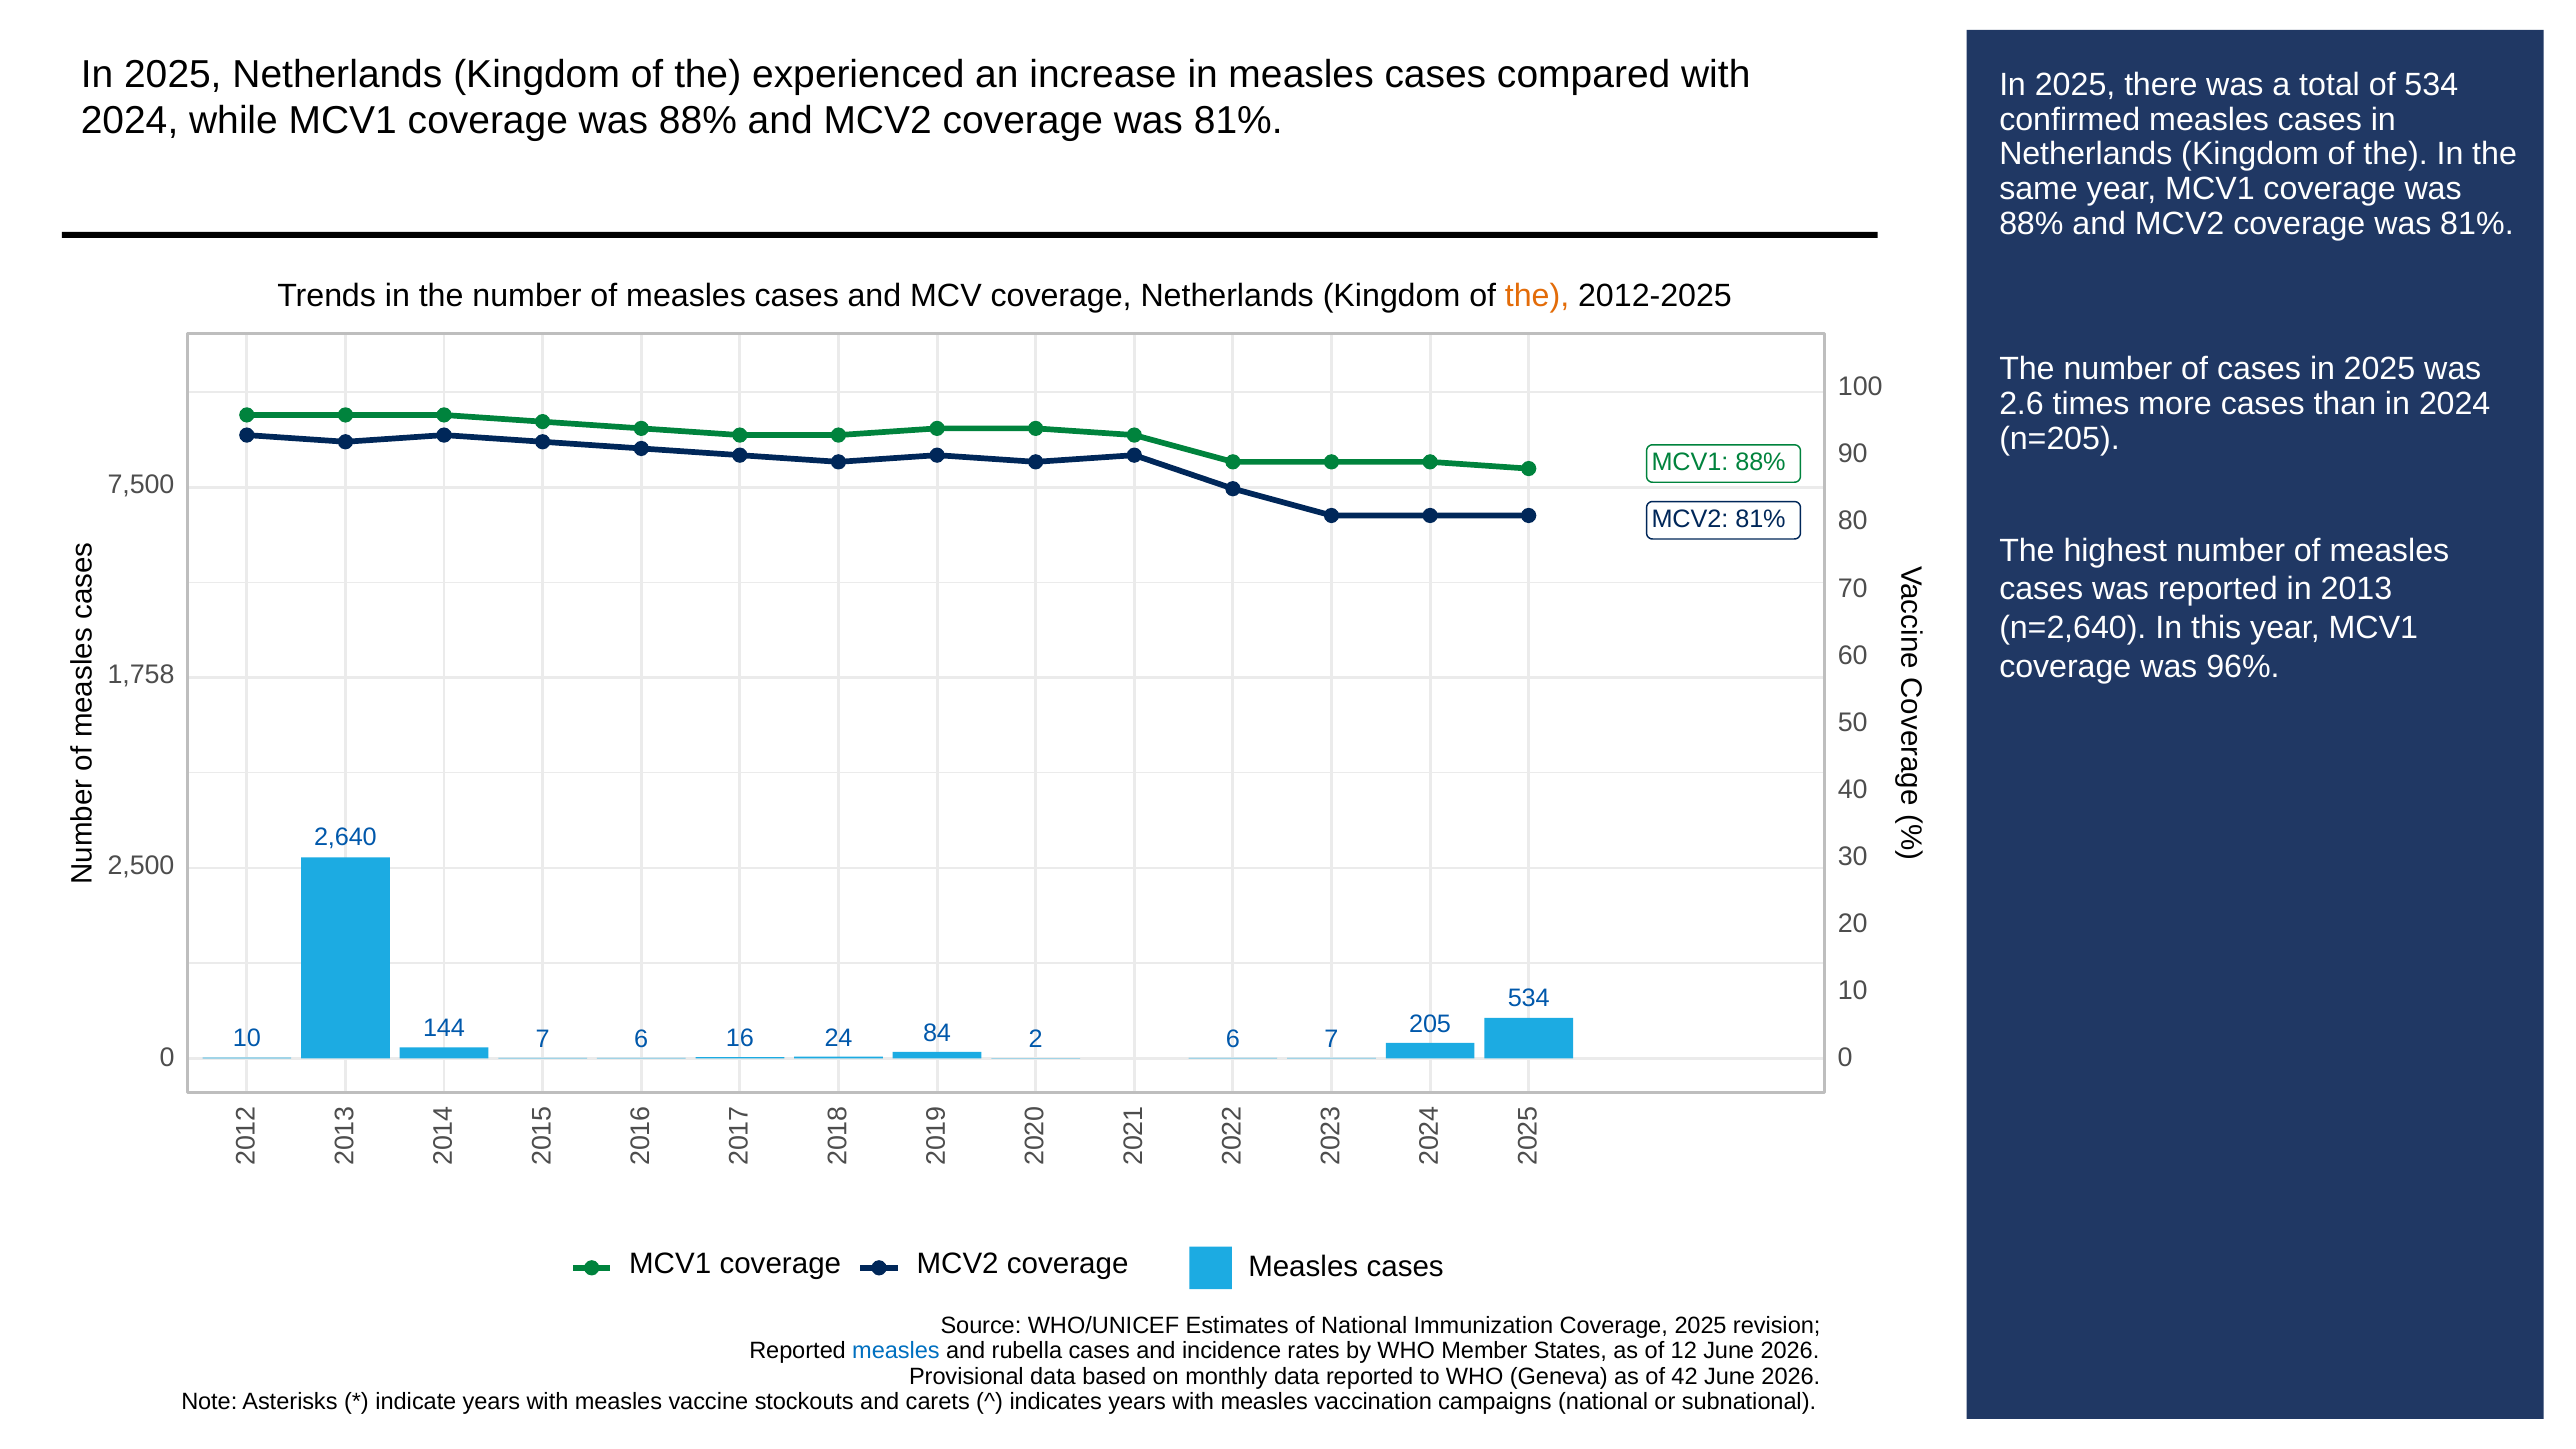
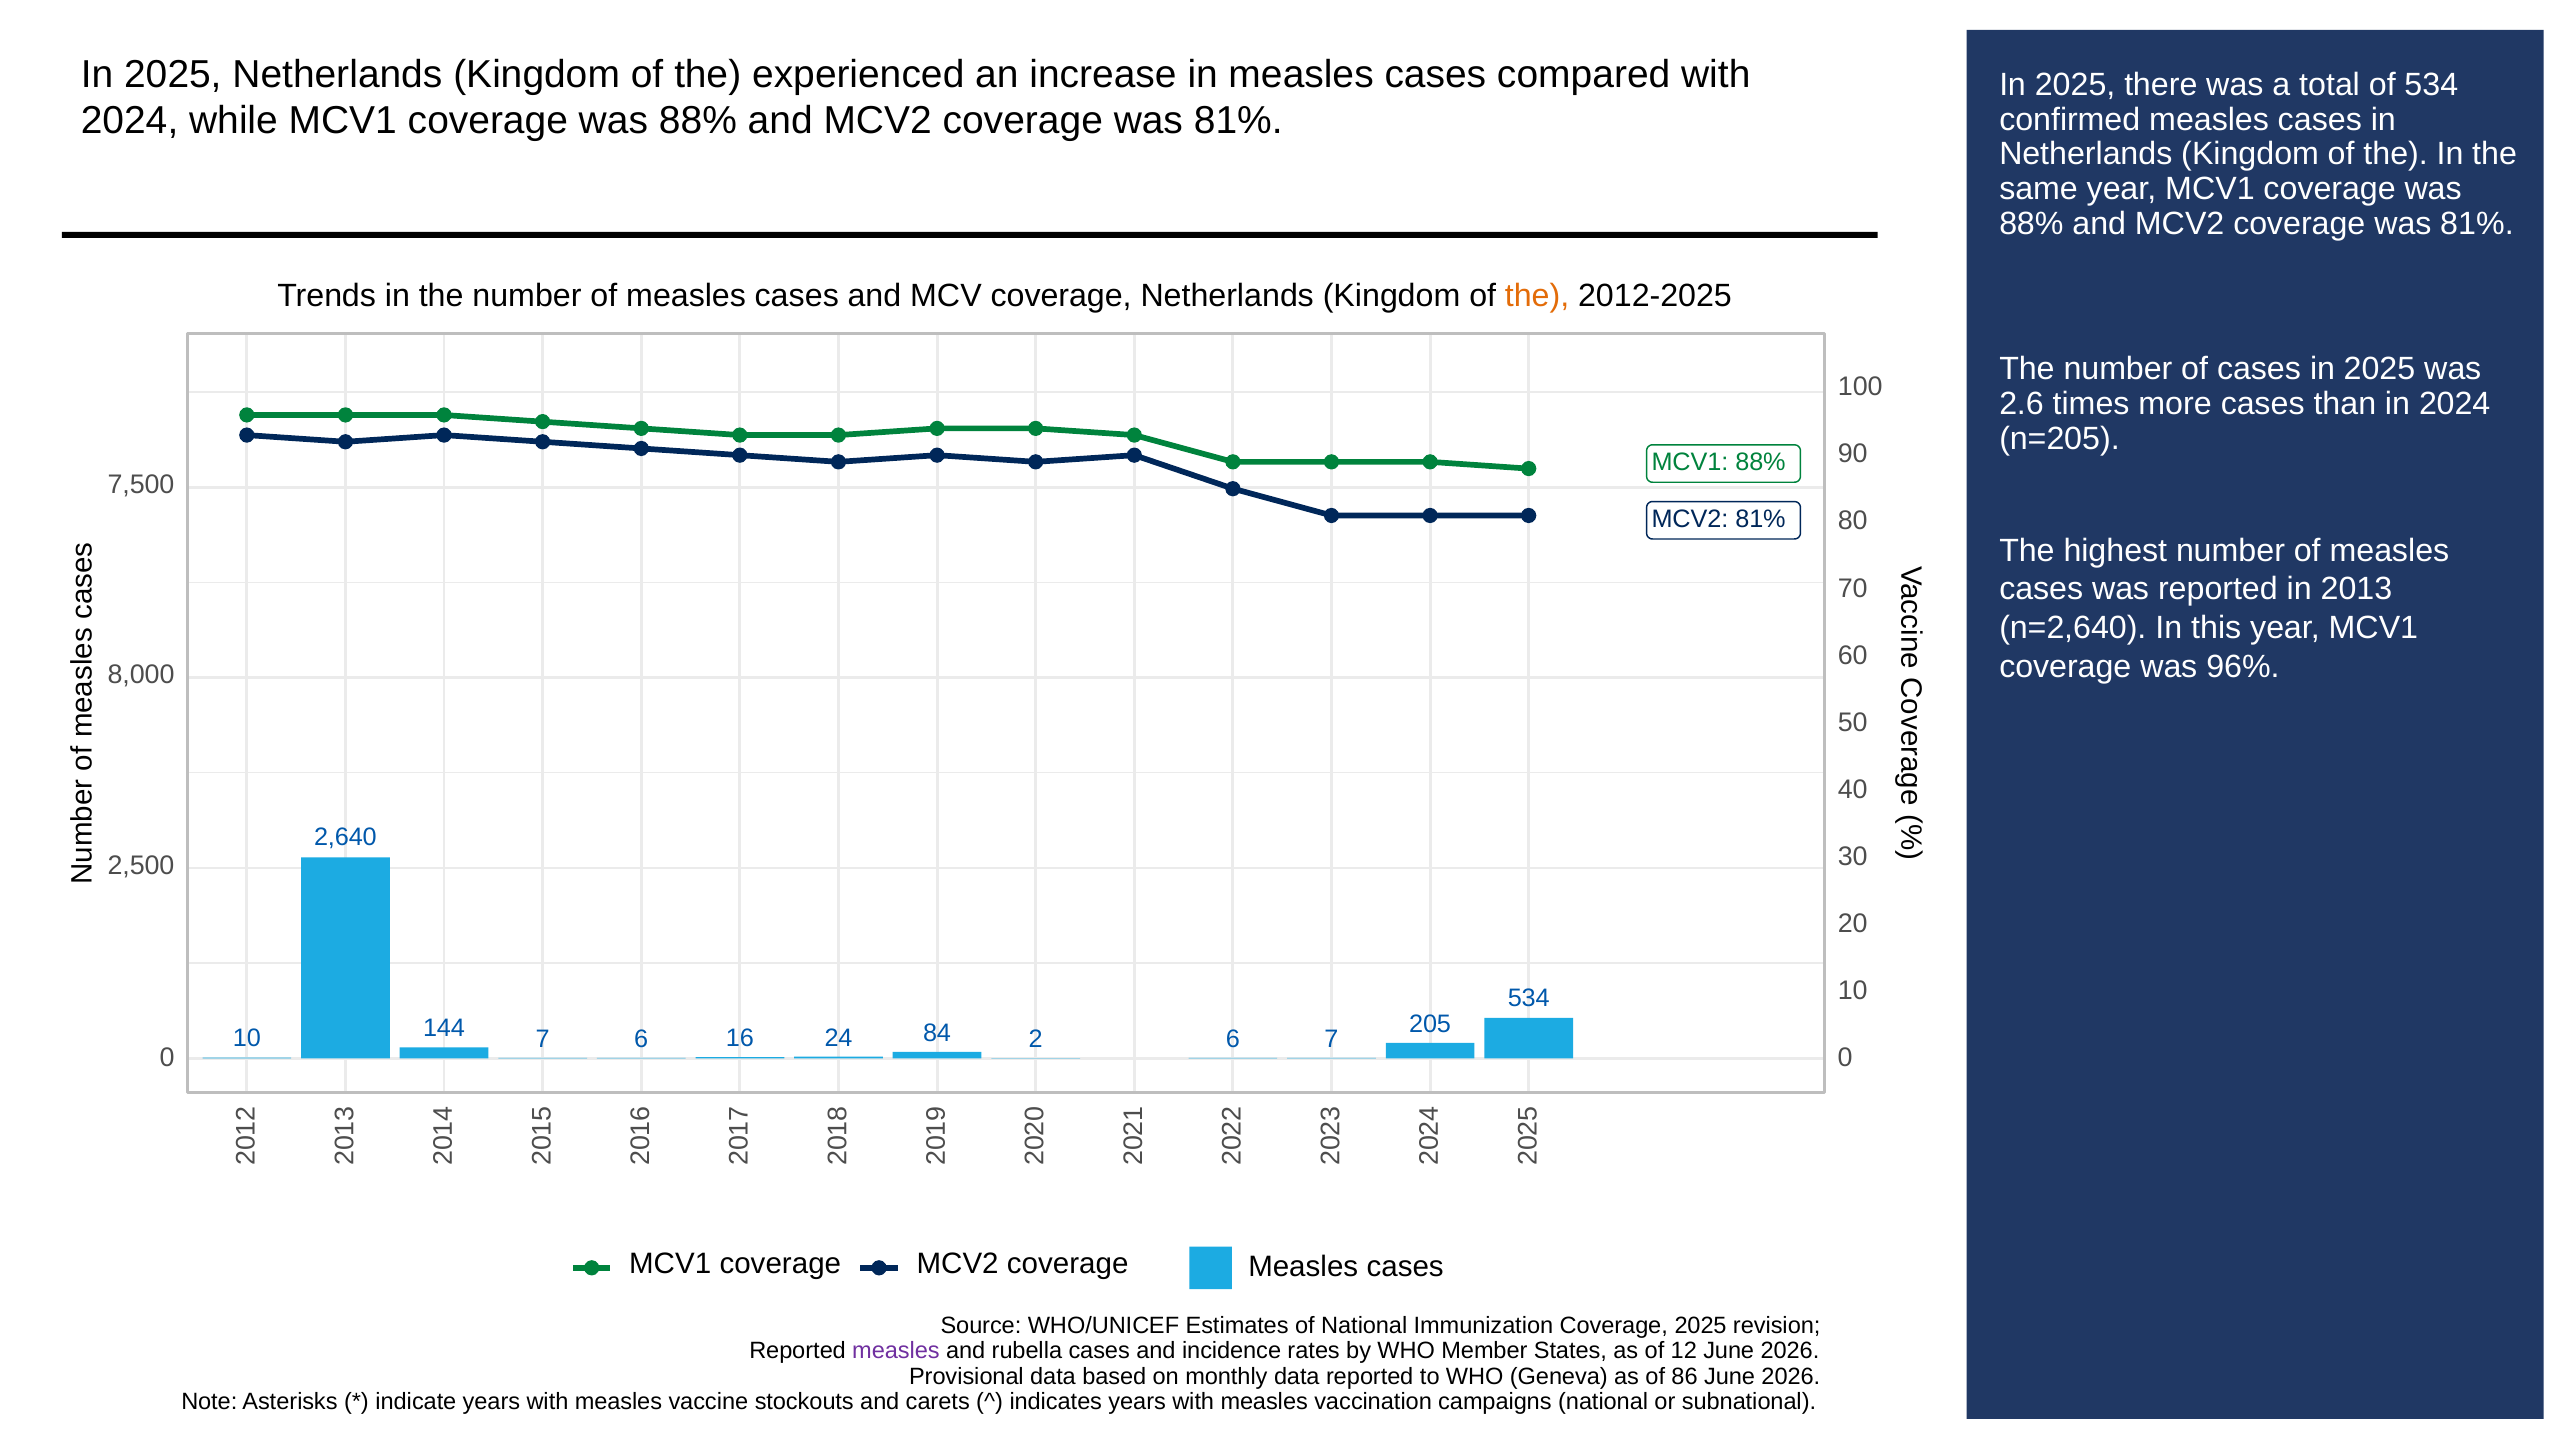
1,758: 1,758 -> 8,000 (141, 675)
measles colour: blue -> purple (896, 1351)
42: 42 -> 86 (1685, 1376)
